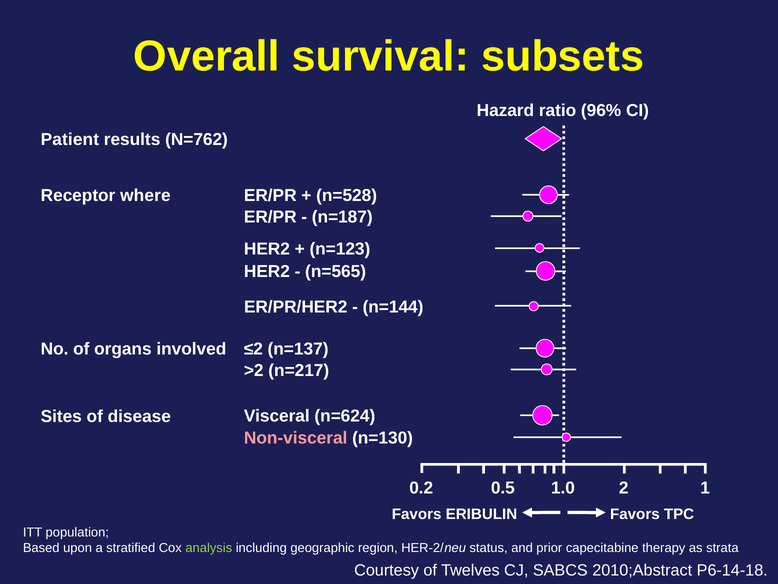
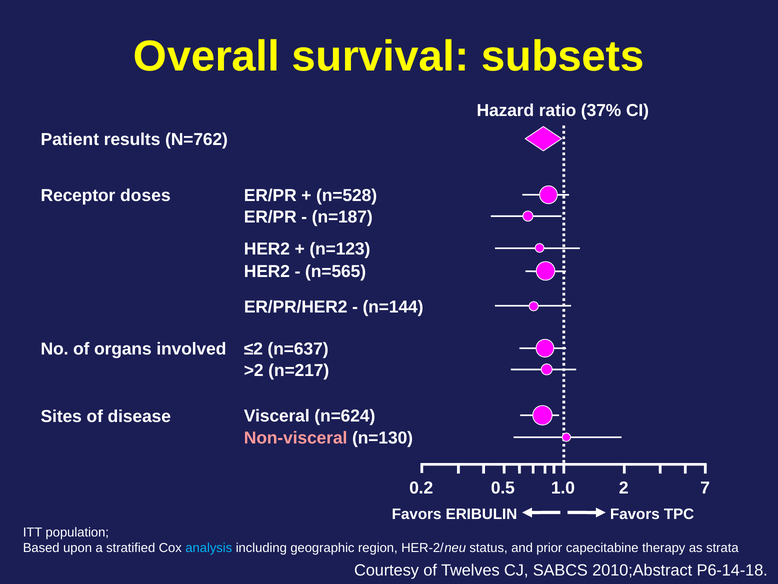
96%: 96% -> 37% (601, 110)
where: where -> doses (145, 196)
n=137: n=137 -> n=637 (298, 349)
1: 1 -> 7 (705, 488)
analysis colour: light green -> light blue (209, 548)
